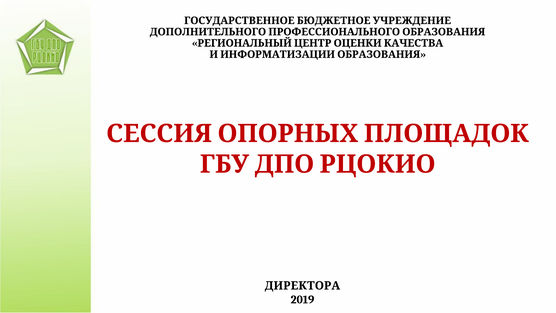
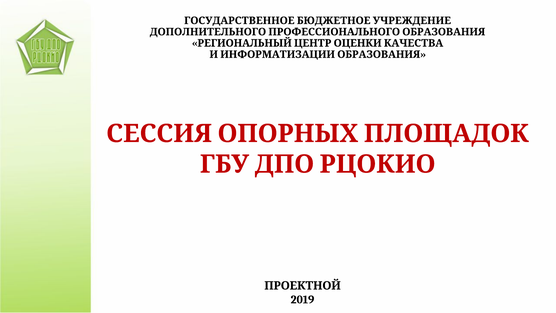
ДИРЕКТОРА: ДИРЕКТОРА -> ПРОЕКТНОЙ (303, 285)
